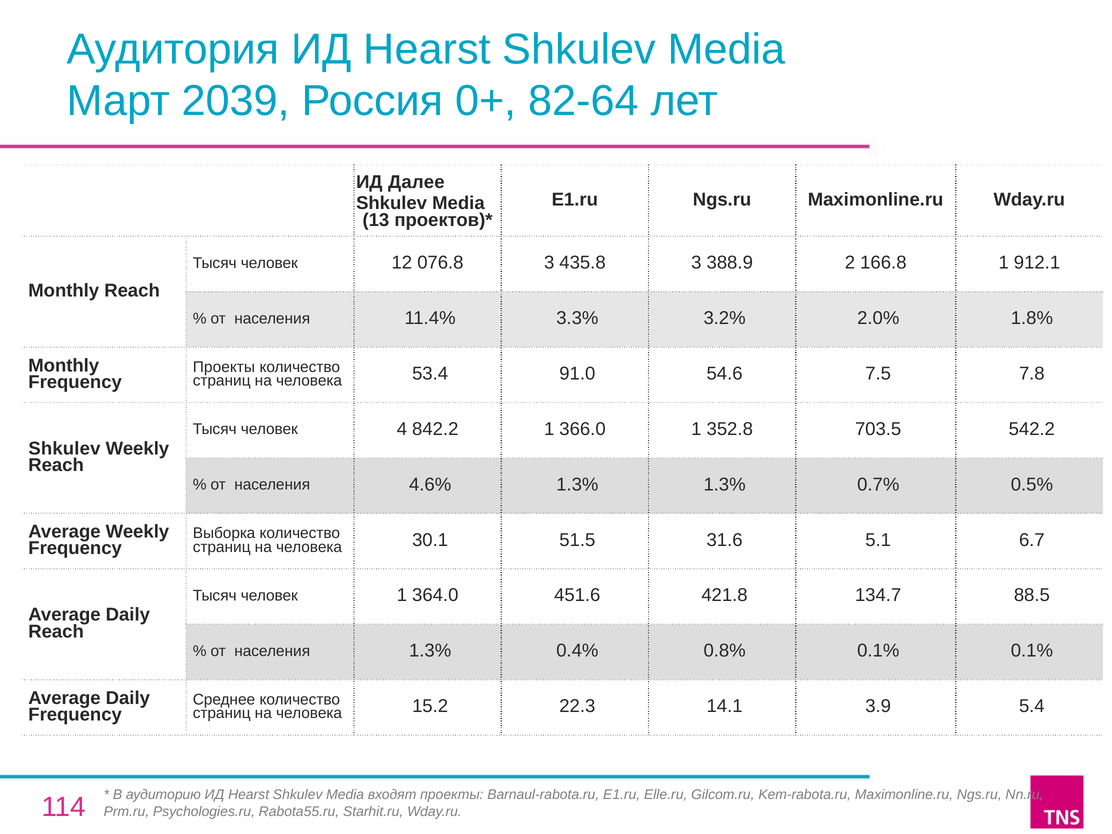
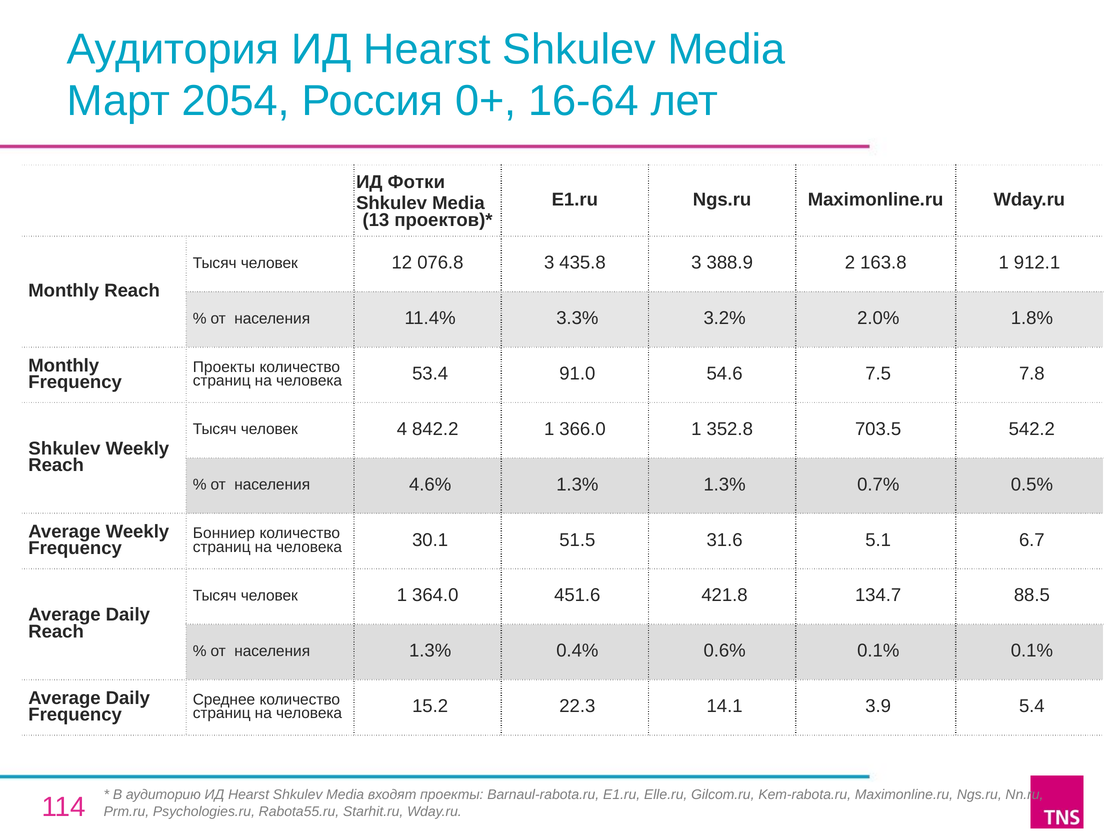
2039: 2039 -> 2054 (236, 101)
82-64: 82-64 -> 16-64 (584, 101)
Далее: Далее -> Фотки (416, 182)
166.8: 166.8 -> 163.8 (883, 263)
Выборка: Выборка -> Бонниер (224, 533)
0.8%: 0.8% -> 0.6% (725, 651)
